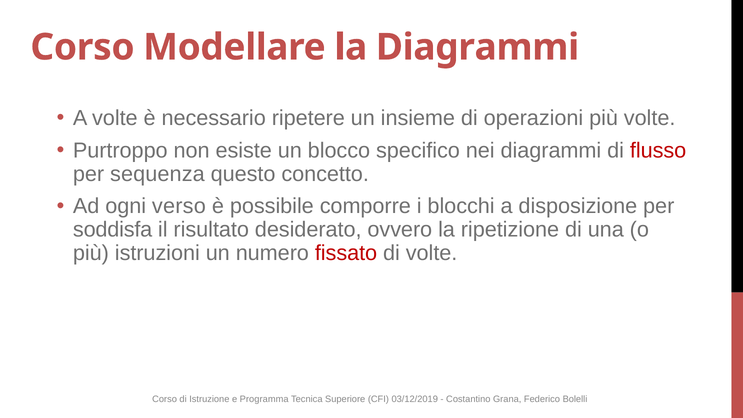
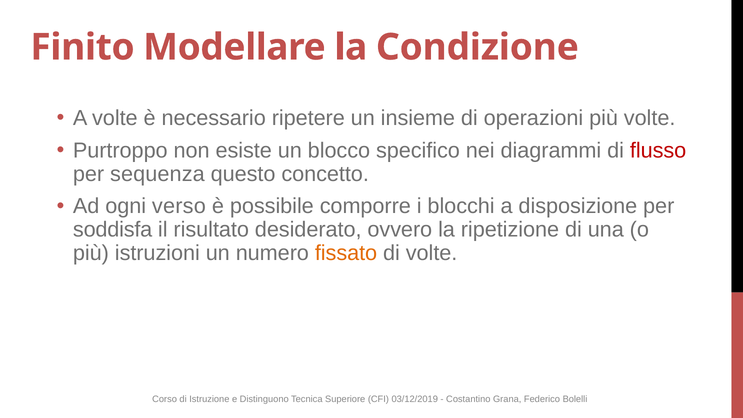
Corso: Corso -> Finito (82, 47)
la Diagrammi: Diagrammi -> Condizione (477, 47)
fissato colour: red -> orange (346, 253)
Programma: Programma -> Distinguono (264, 399)
